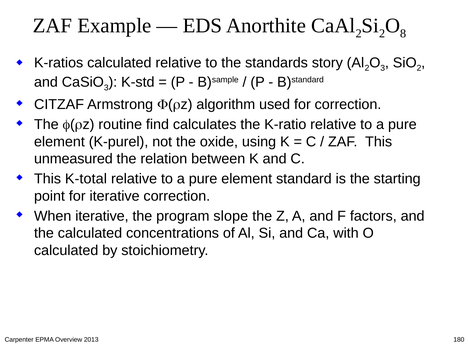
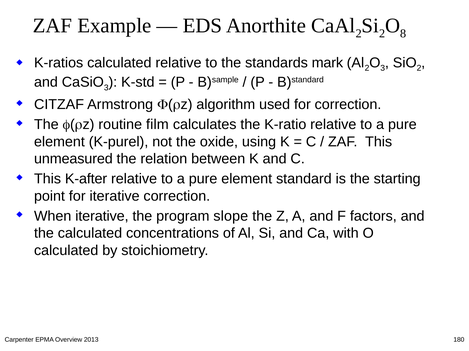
story: story -> mark (327, 63)
find: find -> film (157, 125)
K-total: K-total -> K-after (86, 179)
